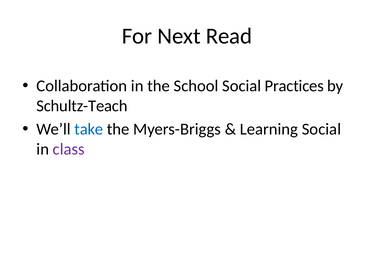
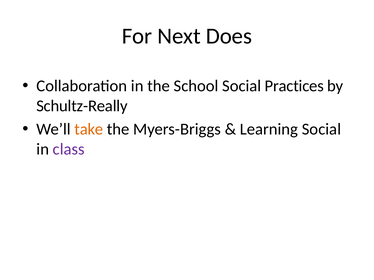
Read: Read -> Does (229, 36)
Schultz-Teach: Schultz-Teach -> Schultz-Really (82, 106)
take colour: blue -> orange (89, 129)
